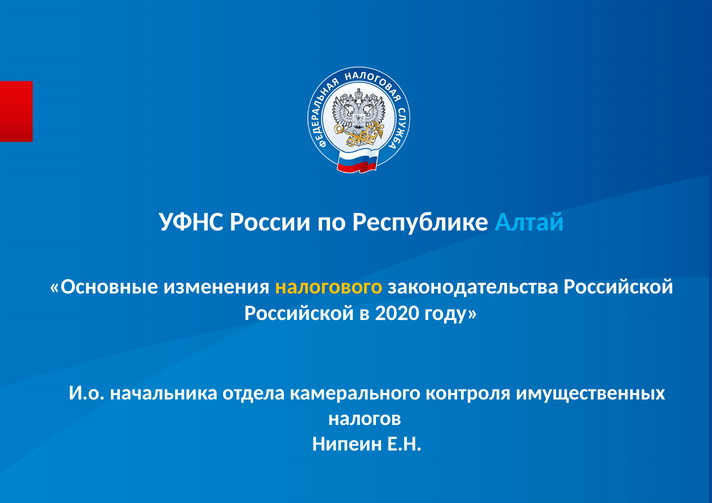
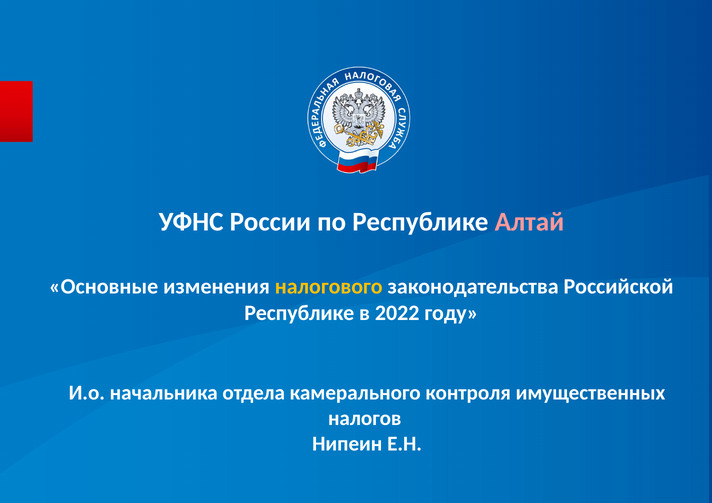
Алтай colour: light blue -> pink (529, 222)
Российской: Российской -> Республике (299, 313)
2020: 2020 -> 2022 (397, 313)
